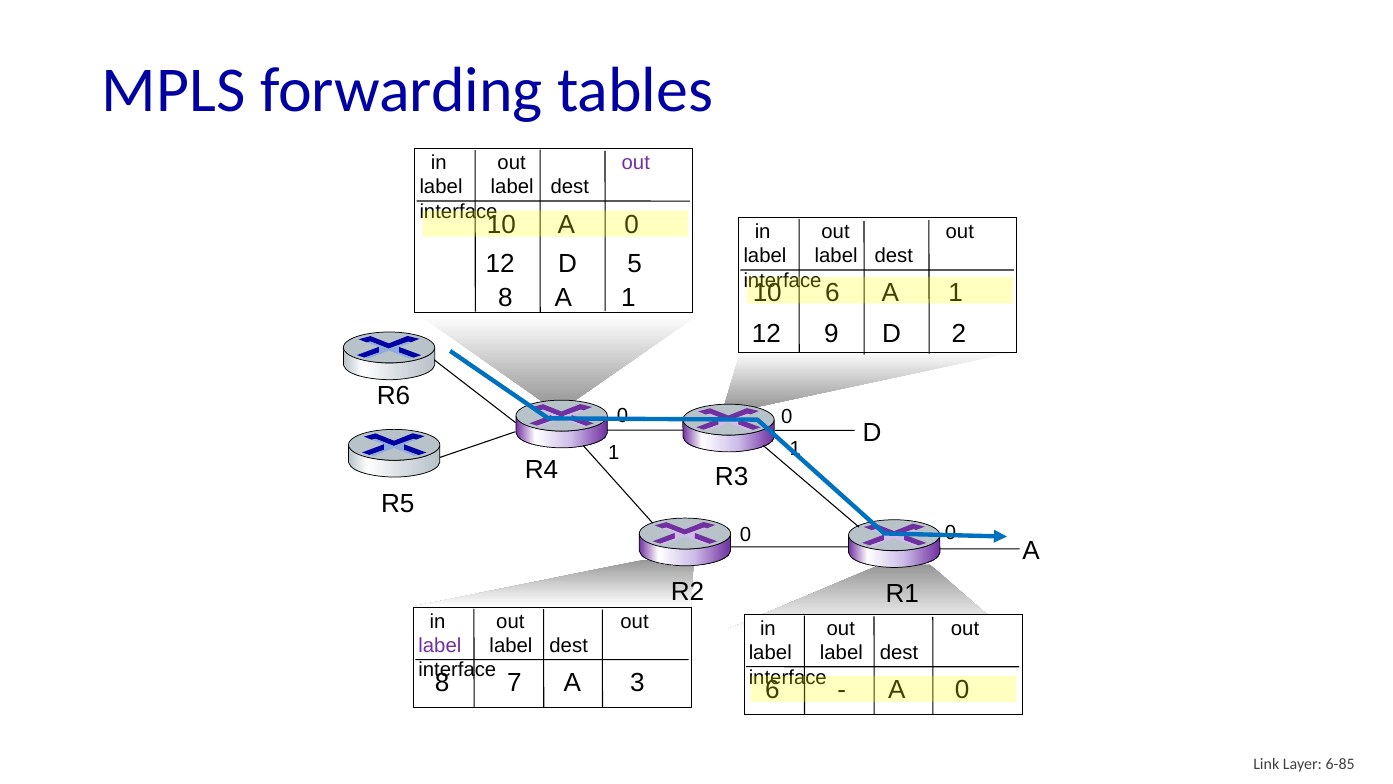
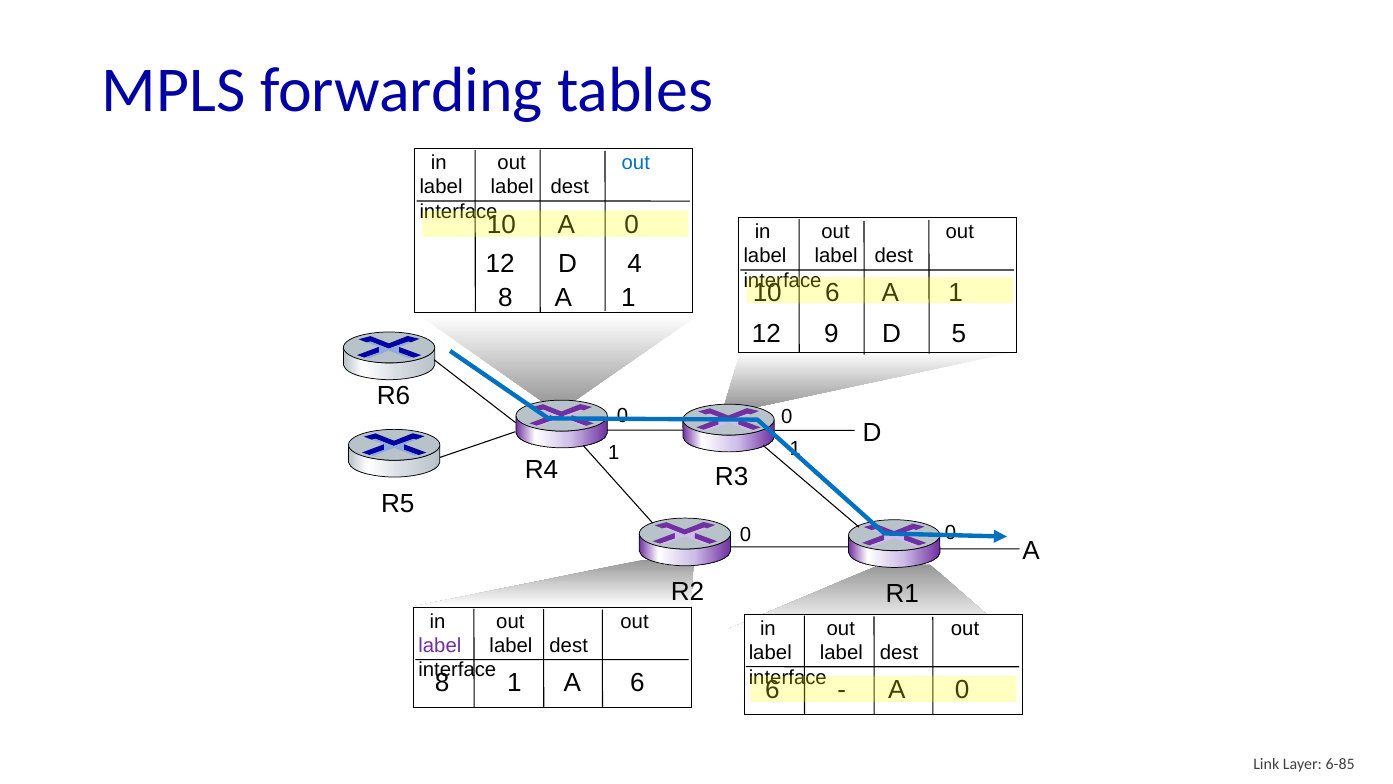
out colour: purple -> blue (636, 163)
5: 5 -> 4 (635, 263)
2: 2 -> 5 (959, 333)
7: 7 -> 1 (514, 683)
A 3: 3 -> 6 (638, 683)
